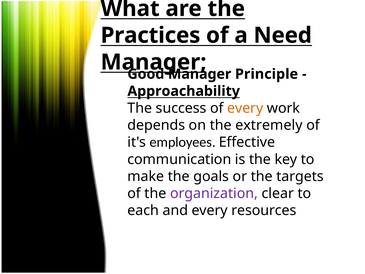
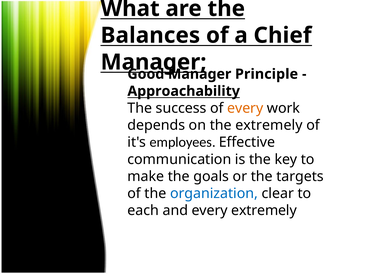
Practices: Practices -> Balances (150, 35)
Need: Need -> Chief (283, 35)
organization colour: purple -> blue (214, 193)
every resources: resources -> extremely (264, 210)
